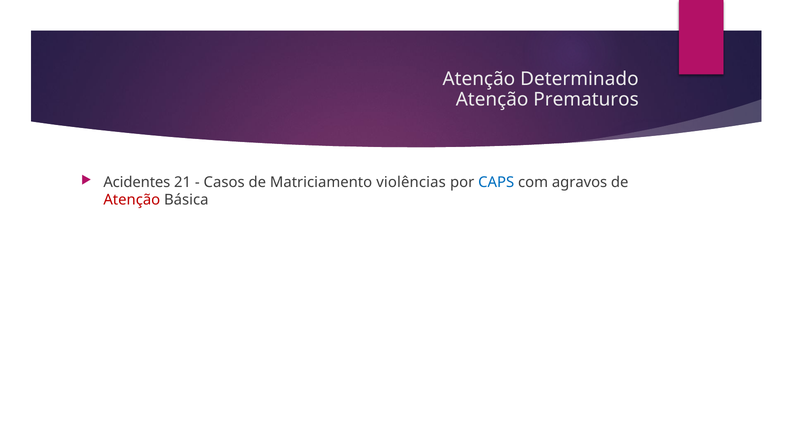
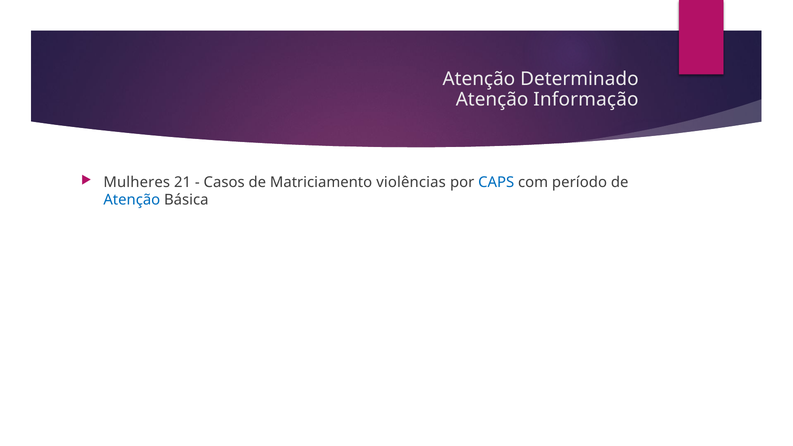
Prematuros: Prematuros -> Informação (586, 100)
Acidentes: Acidentes -> Mulheres (137, 182)
agravos: agravos -> período (580, 182)
Atenção colour: red -> blue (132, 200)
